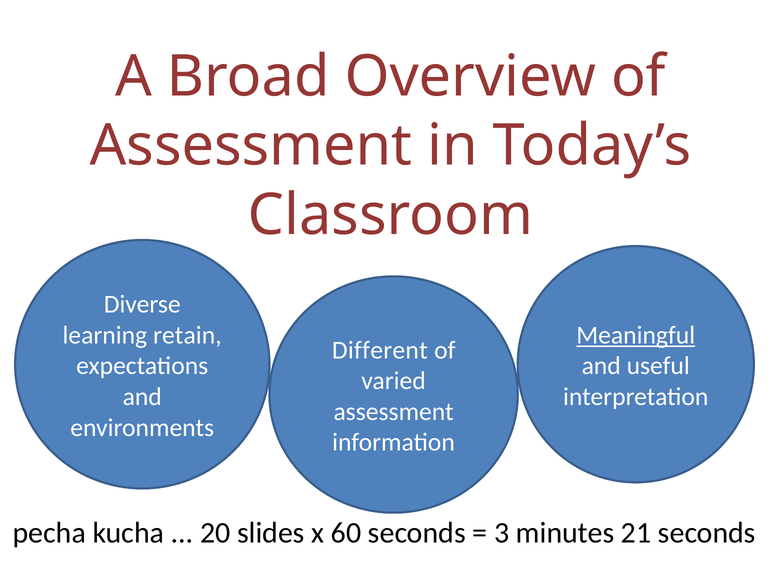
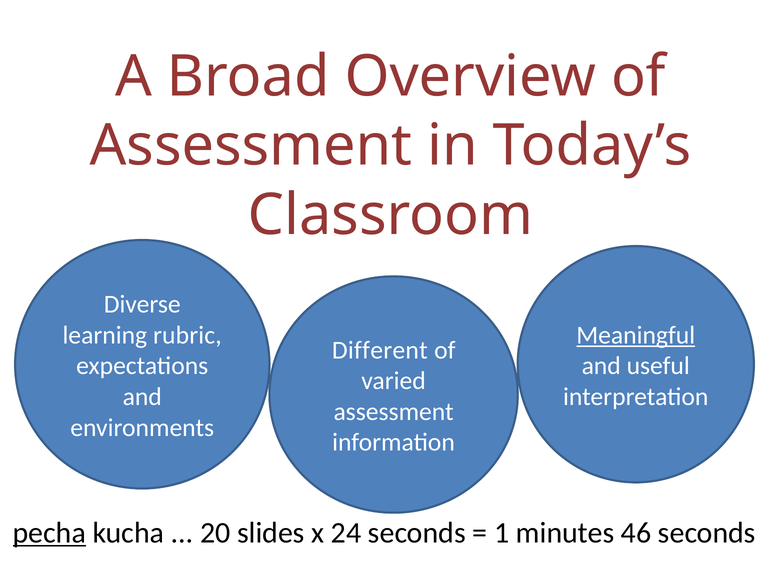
retain: retain -> rubric (187, 335)
pecha underline: none -> present (49, 533)
60: 60 -> 24 (346, 533)
3: 3 -> 1 (502, 533)
21: 21 -> 46 (636, 533)
